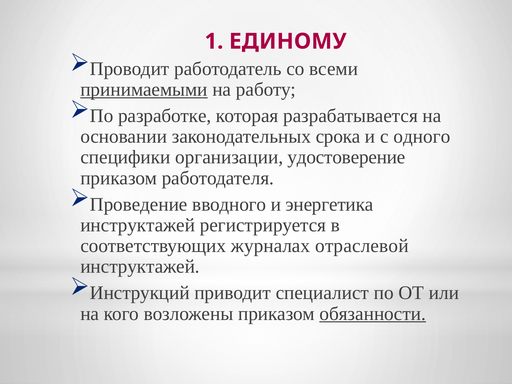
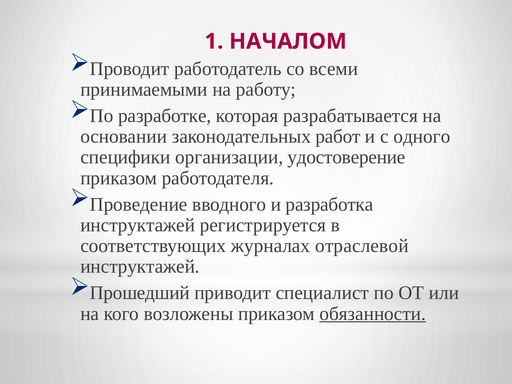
ЕДИНОМУ: ЕДИНОМУ -> НАЧАЛОМ (288, 41)
принимаемыми underline: present -> none (144, 90)
срока: срока -> работ (338, 137)
энергетика: энергетика -> разработка (329, 204)
Инструкций: Инструкций -> Прошедший (140, 293)
